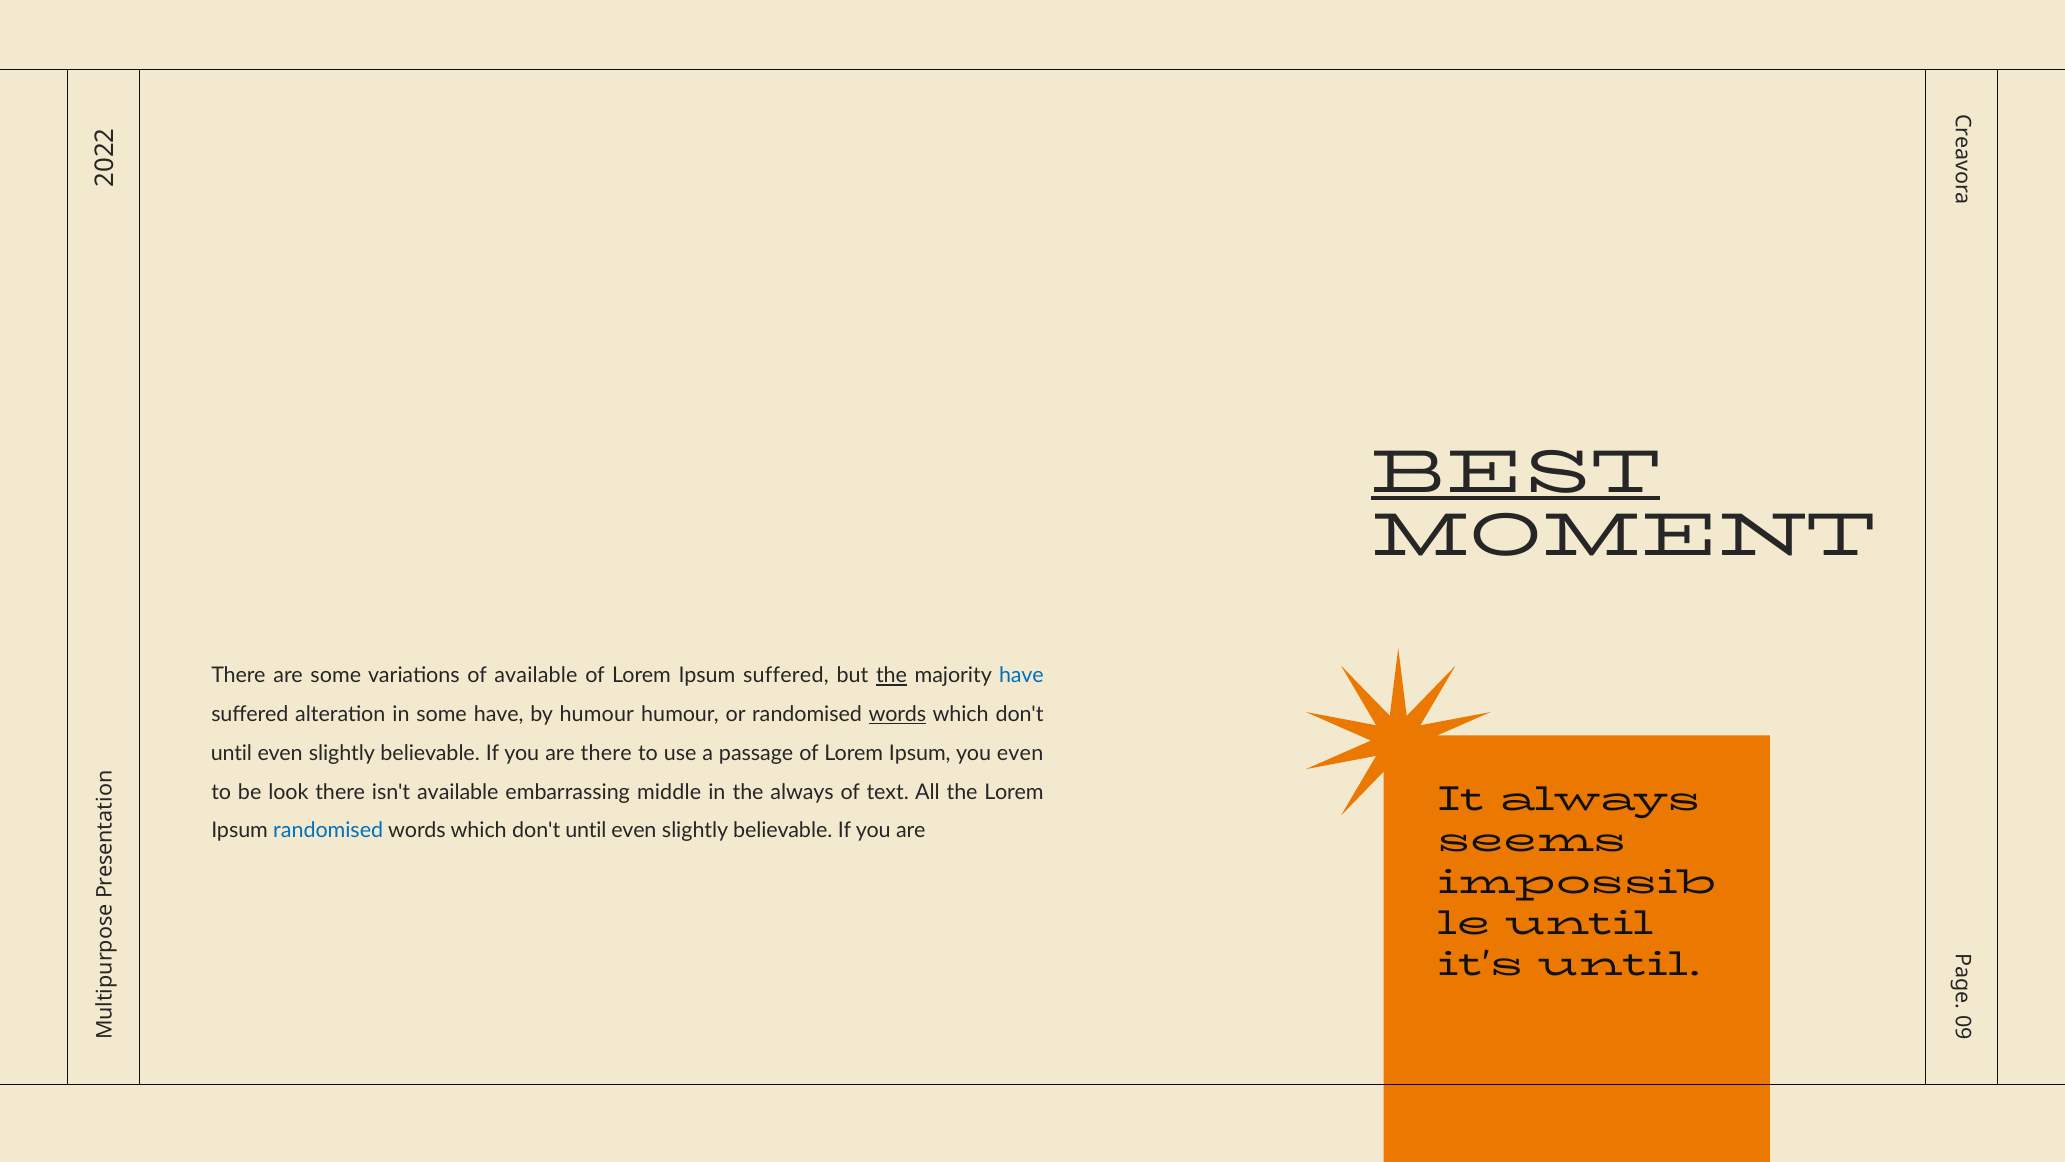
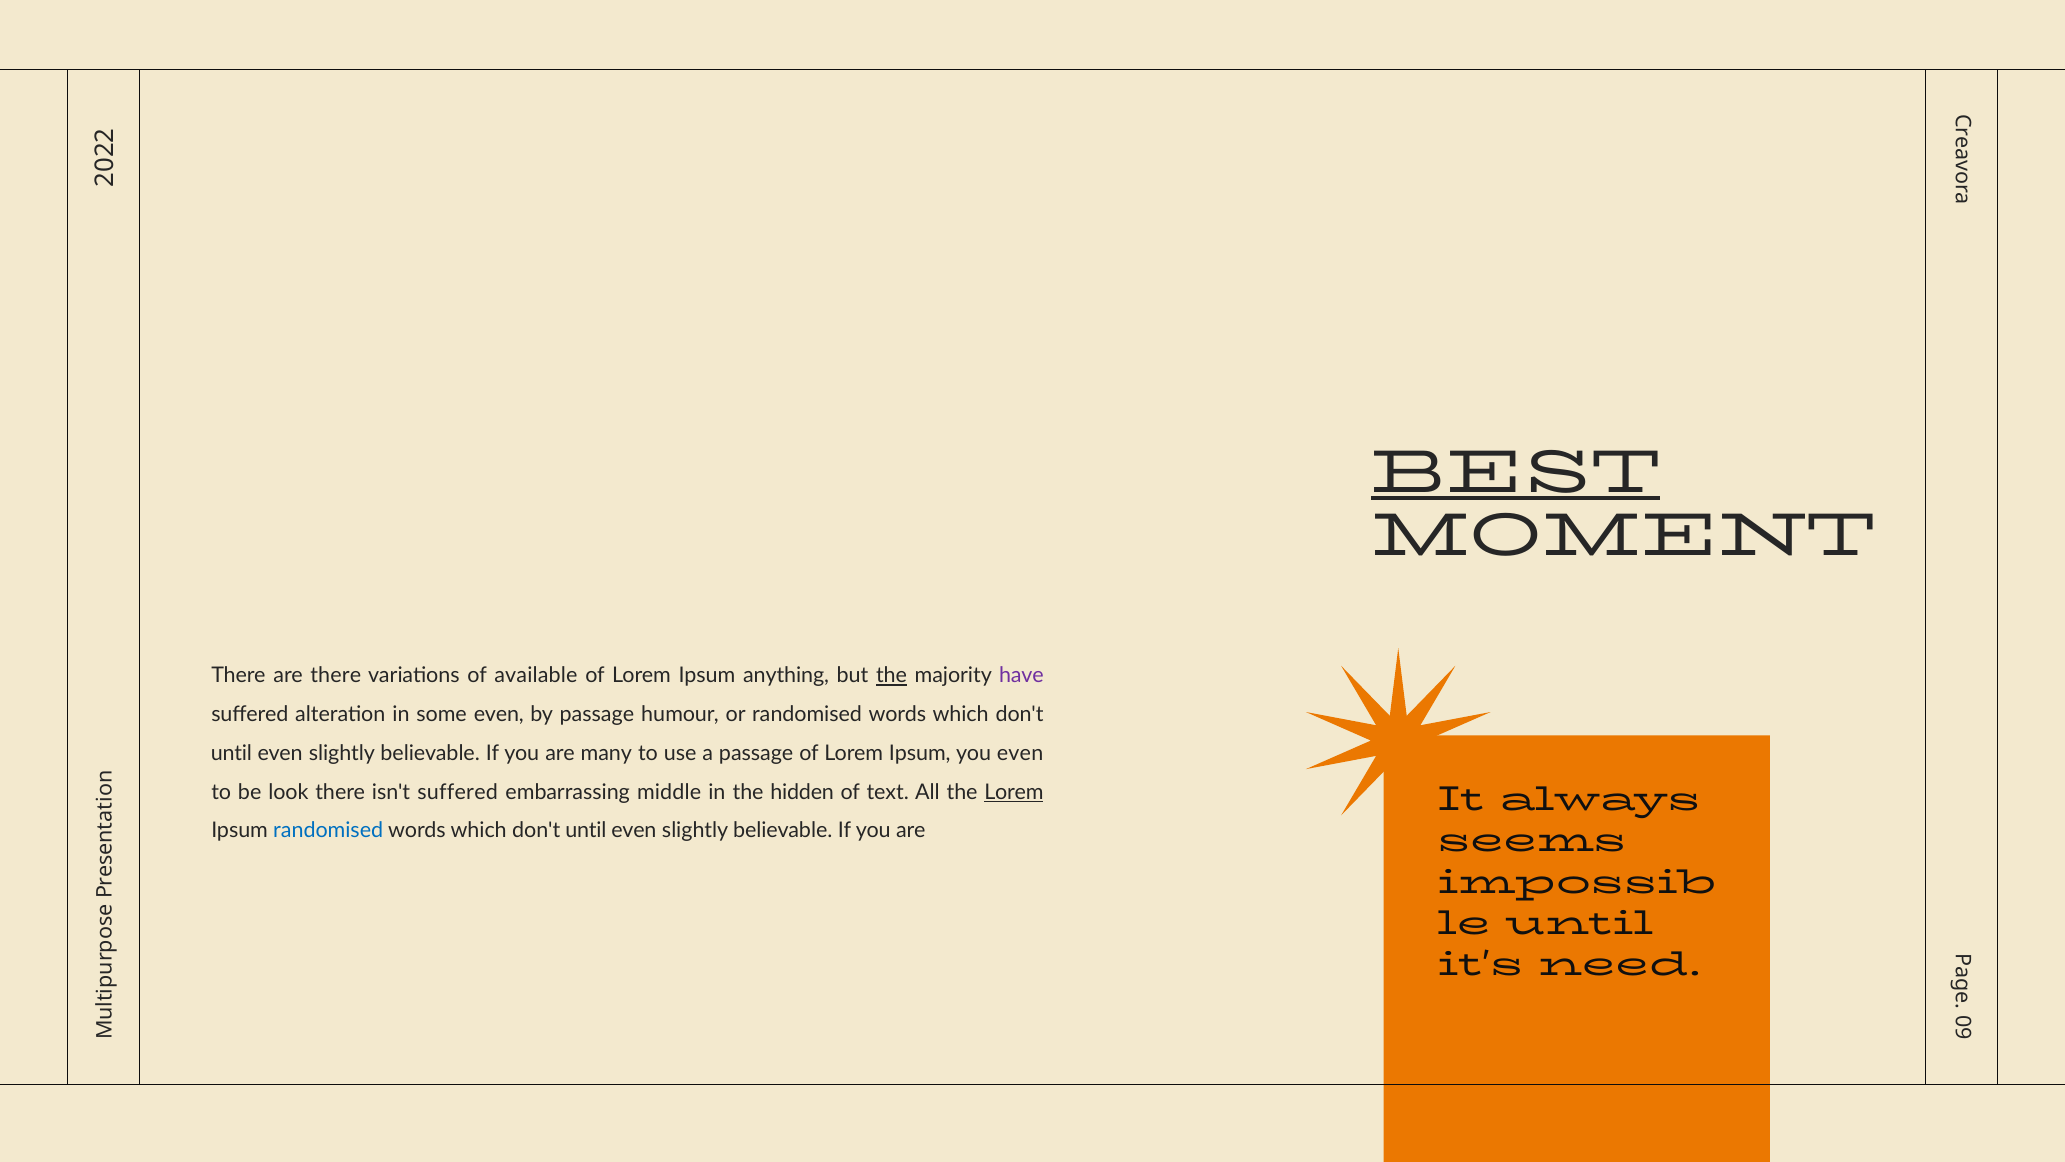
are some: some -> there (336, 675)
Ipsum suffered: suffered -> anything (786, 675)
have colour: blue -> purple (1021, 675)
some have: have -> even (499, 714)
by humour: humour -> passage (597, 714)
words underline: present -> none (897, 714)
are there: there -> many (606, 753)
isn't available: available -> suffered (458, 792)
the always: always -> hidden (802, 792)
Lorem underline: none -> present (1014, 792)
it's until: until -> need (1620, 964)
